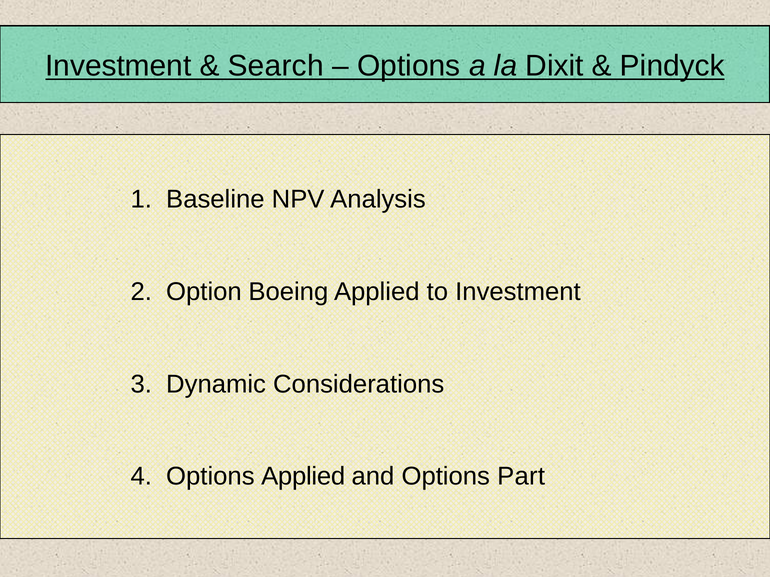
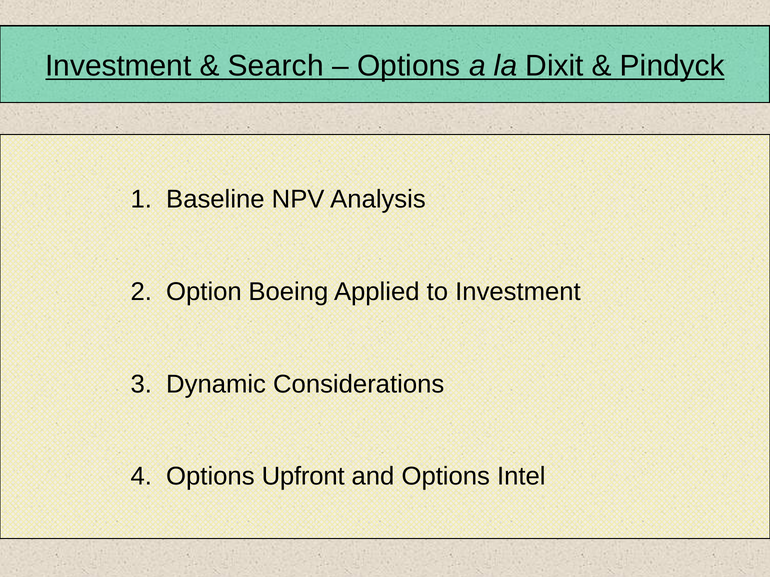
Options Applied: Applied -> Upfront (303, 477)
Part: Part -> Intel (521, 477)
